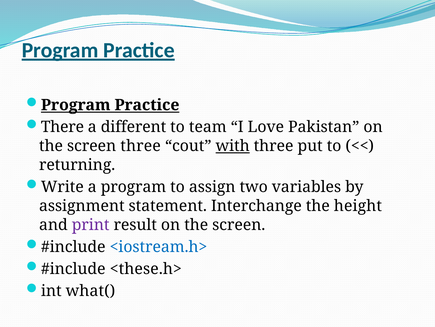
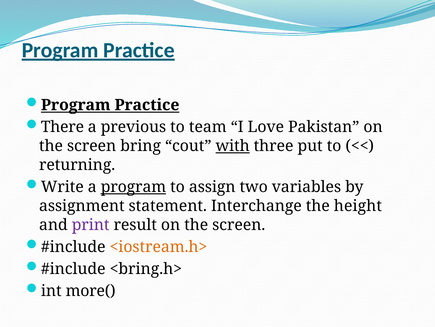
different: different -> previous (133, 127)
screen three: three -> bring (141, 146)
program underline: none -> present (133, 187)
<iostream.h> colour: blue -> orange (158, 246)
<these.h>: <these.h> -> <bring.h> (146, 268)
what(: what( -> more( (91, 290)
